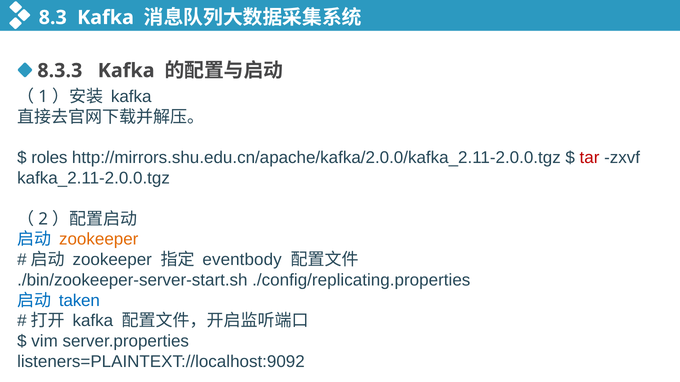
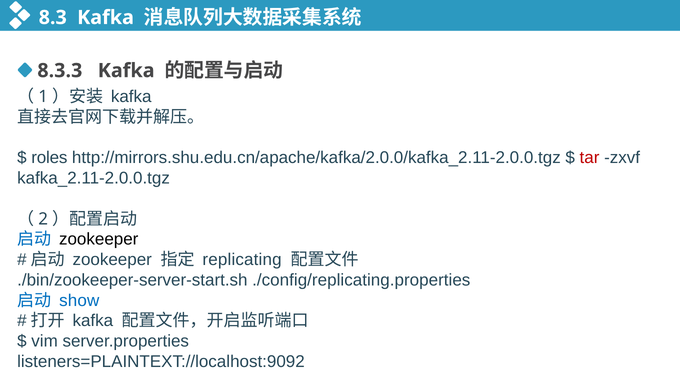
zookeeper colour: orange -> black (99, 240)
eventbody: eventbody -> replicating (242, 260)
taken: taken -> show (79, 301)
